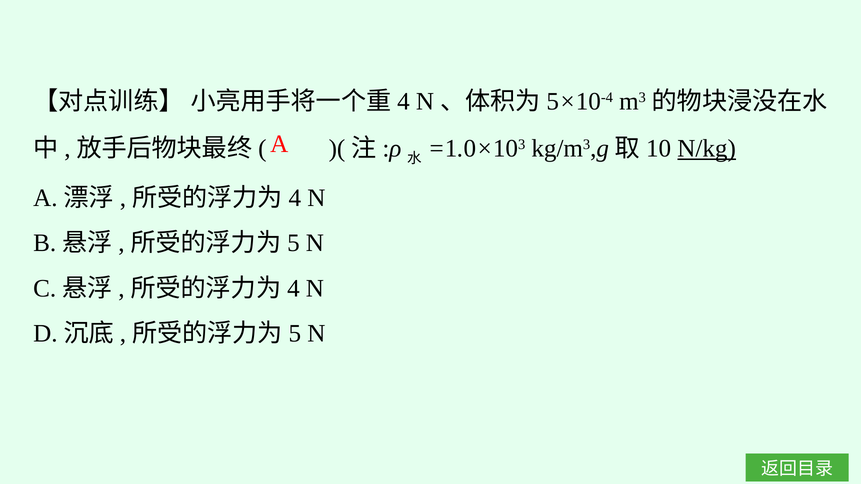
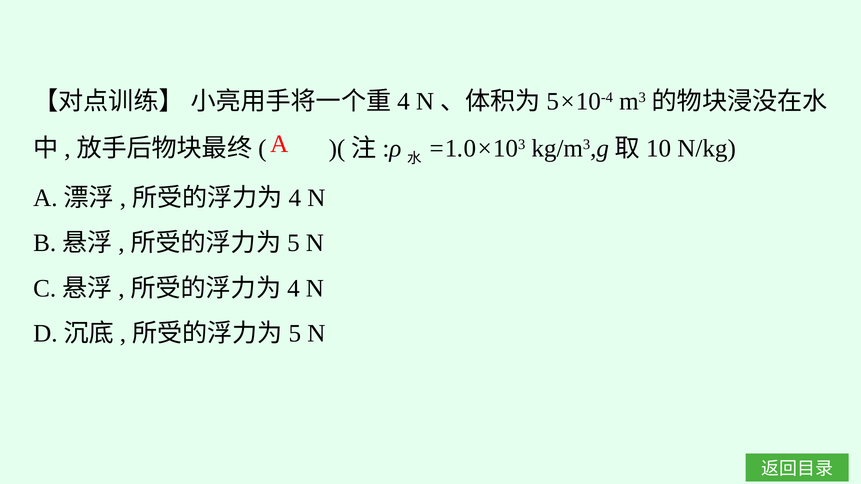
N/kg underline: present -> none (707, 149)
